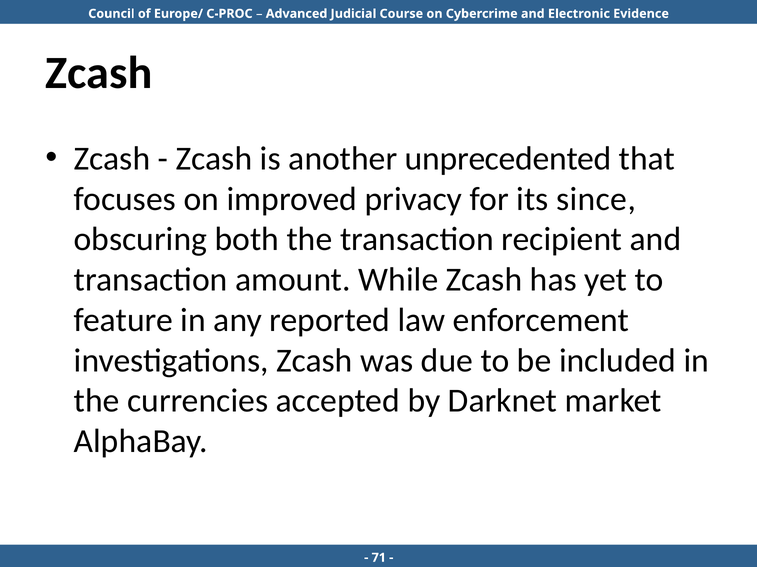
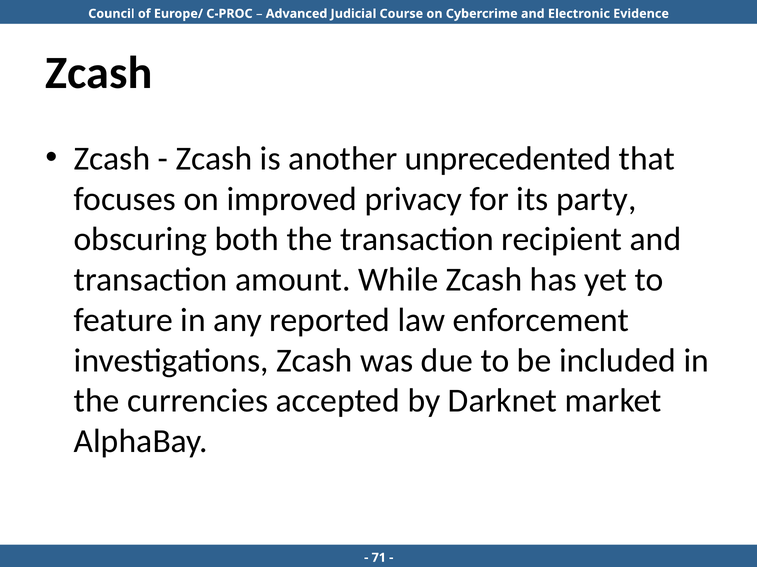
since: since -> party (596, 199)
